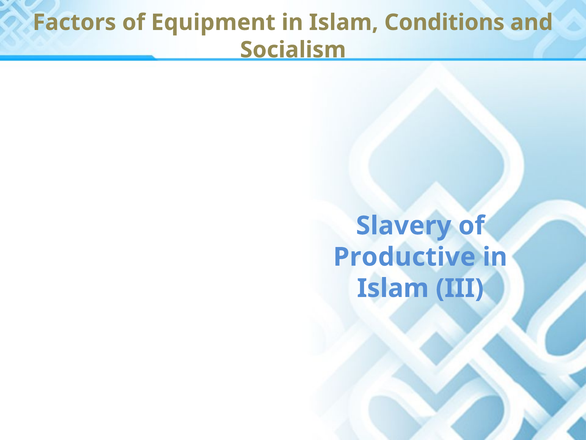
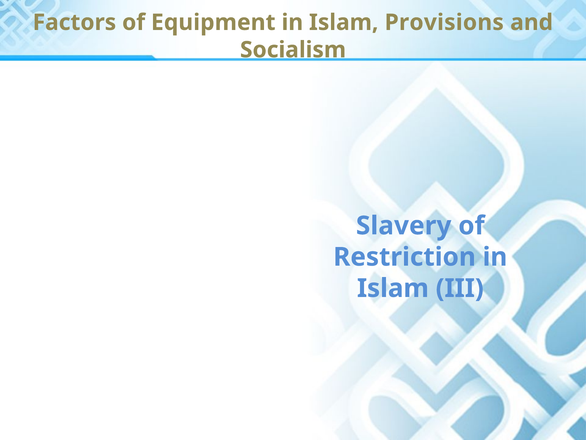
Conditions: Conditions -> Provisions (444, 22)
Productive: Productive -> Restriction (405, 257)
